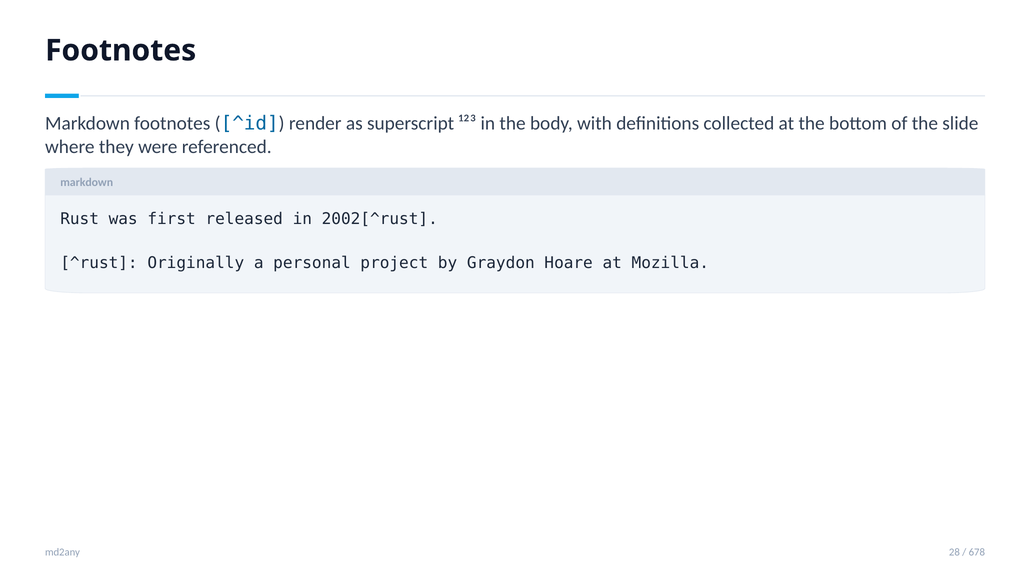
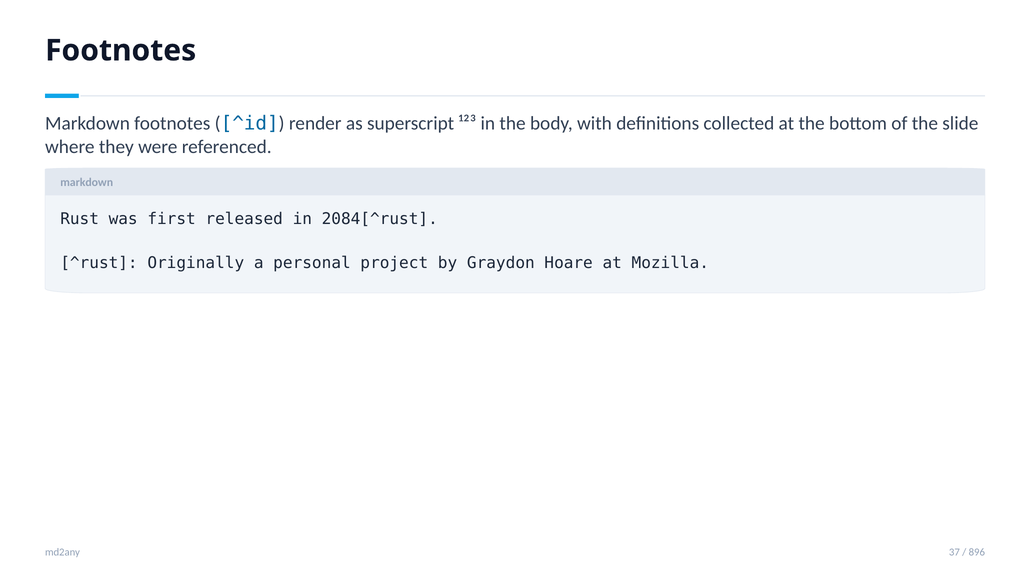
2002[^rust: 2002[^rust -> 2084[^rust (380, 219)
28: 28 -> 37 (954, 553)
678: 678 -> 896 (977, 553)
